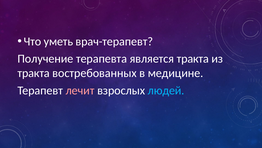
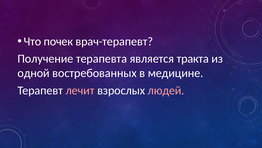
уметь: уметь -> почек (58, 41)
тракта: тракта -> одной (34, 73)
людей colour: light blue -> pink (166, 90)
